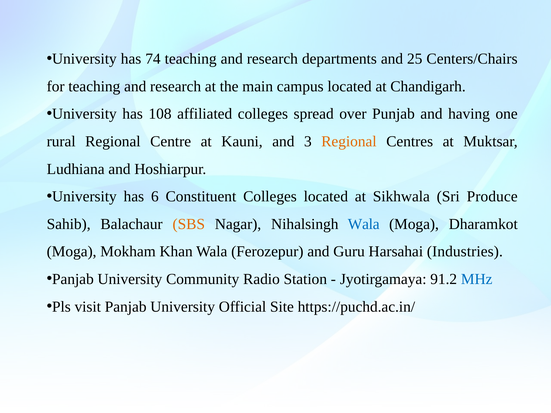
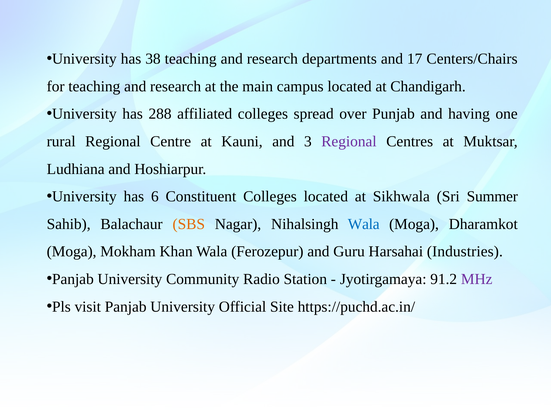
74: 74 -> 38 (153, 59)
25: 25 -> 17 (415, 59)
108: 108 -> 288 (160, 114)
Regional colour: orange -> purple (349, 142)
Produce: Produce -> Summer (492, 197)
MHz colour: blue -> purple (477, 279)
